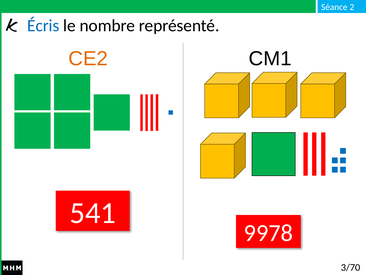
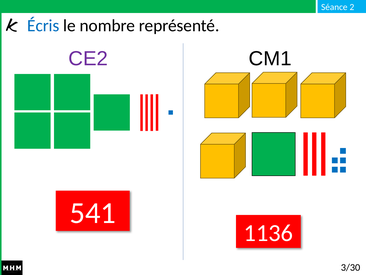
CE2 colour: orange -> purple (88, 59)
9978: 9978 -> 1136 (268, 233)
3/70: 3/70 -> 3/30 (351, 267)
